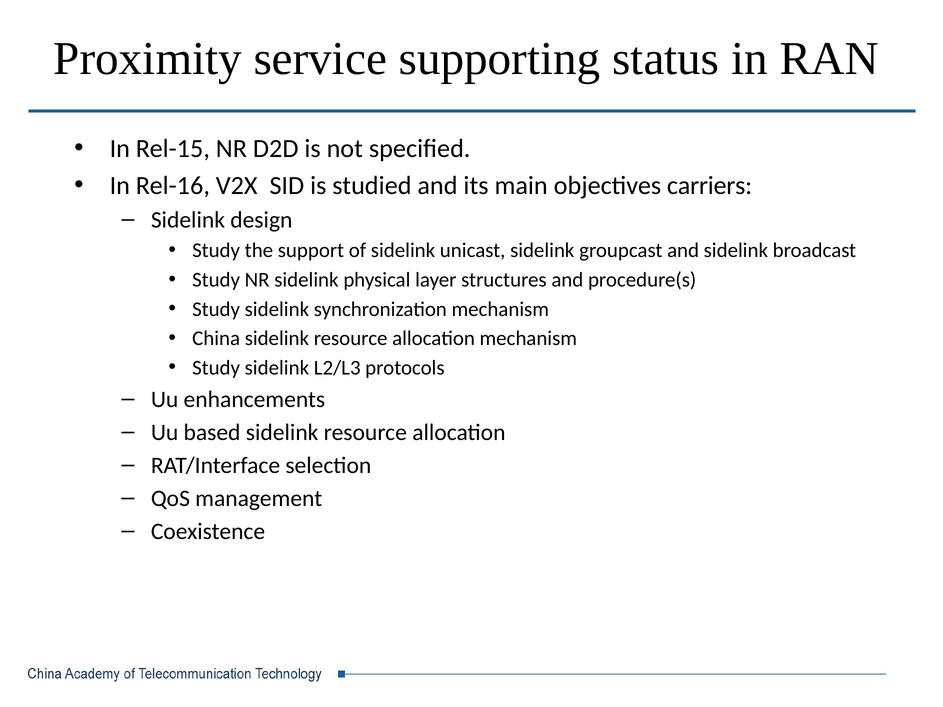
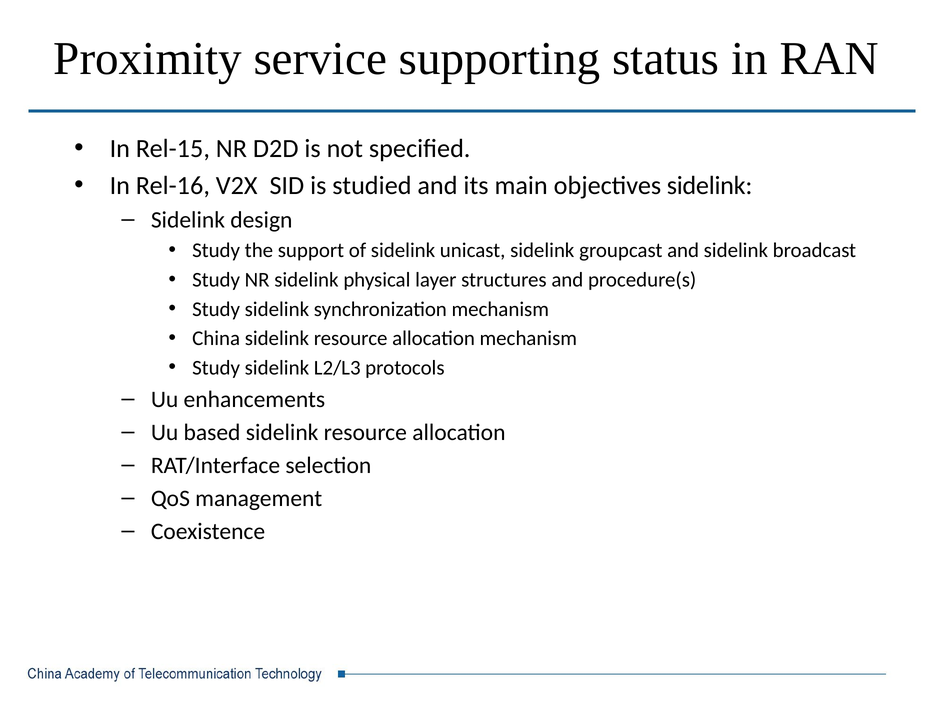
objectives carriers: carriers -> sidelink (710, 186)
